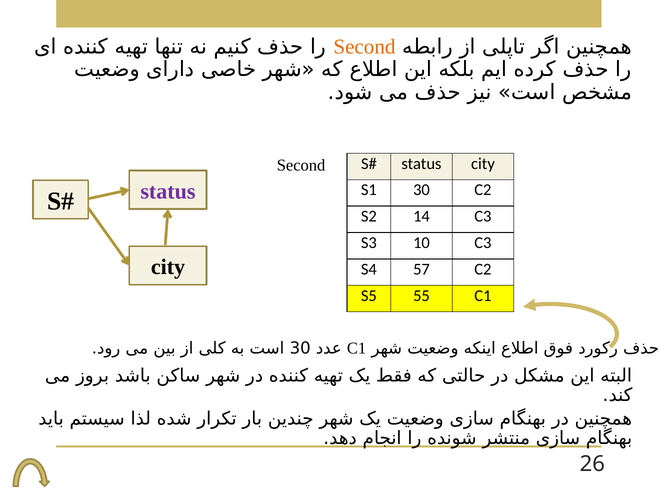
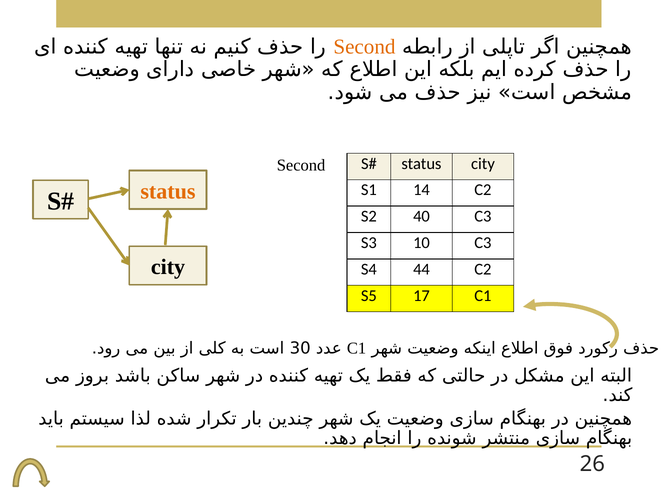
S1 30: 30 -> 14 (421, 190)
status colour: purple -> orange (168, 192)
14: 14 -> 40 (421, 217)
57: 57 -> 44 (421, 270)
55: 55 -> 17 (421, 296)
